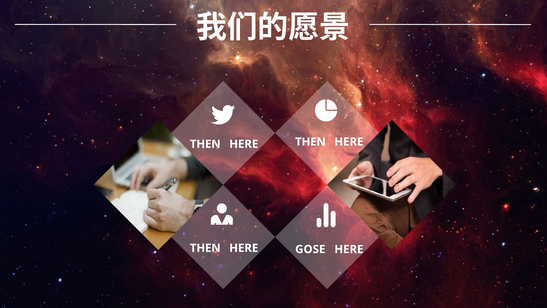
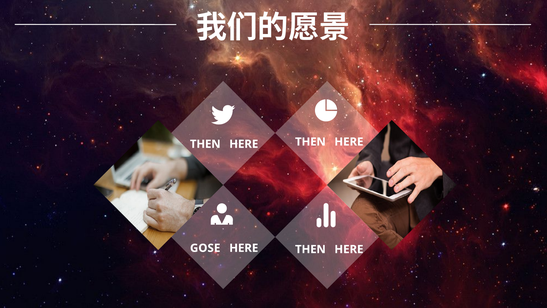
THEN: THEN -> GOSE (205, 248)
GOSE: GOSE -> THEN (310, 249)
